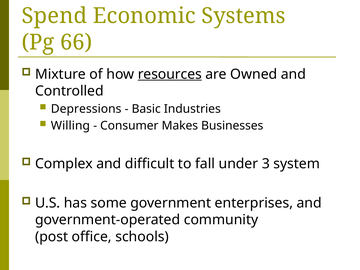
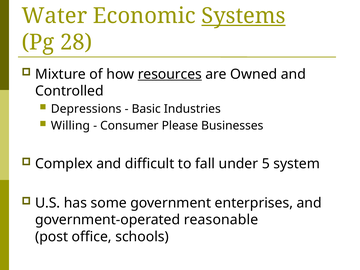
Spend: Spend -> Water (54, 16)
Systems underline: none -> present (243, 16)
66: 66 -> 28 (76, 42)
Makes: Makes -> Please (180, 126)
3: 3 -> 5 (266, 164)
community: community -> reasonable (221, 220)
